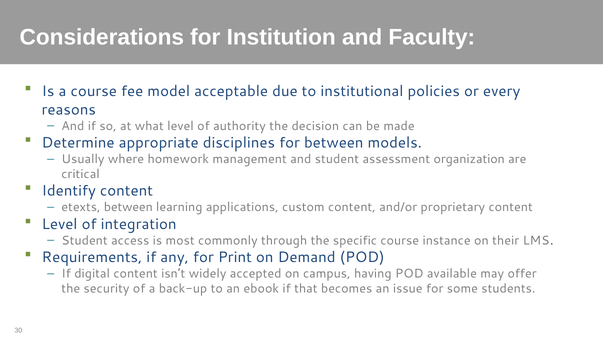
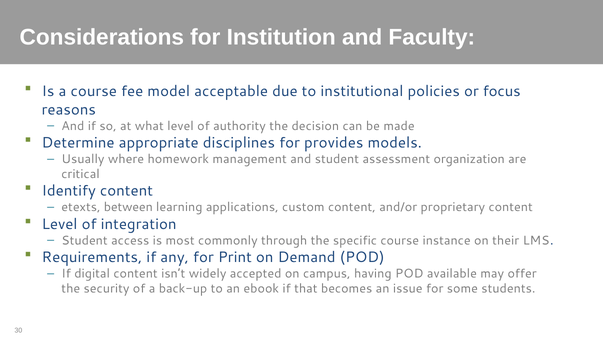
every: every -> focus (502, 92)
for between: between -> provides (334, 143)
